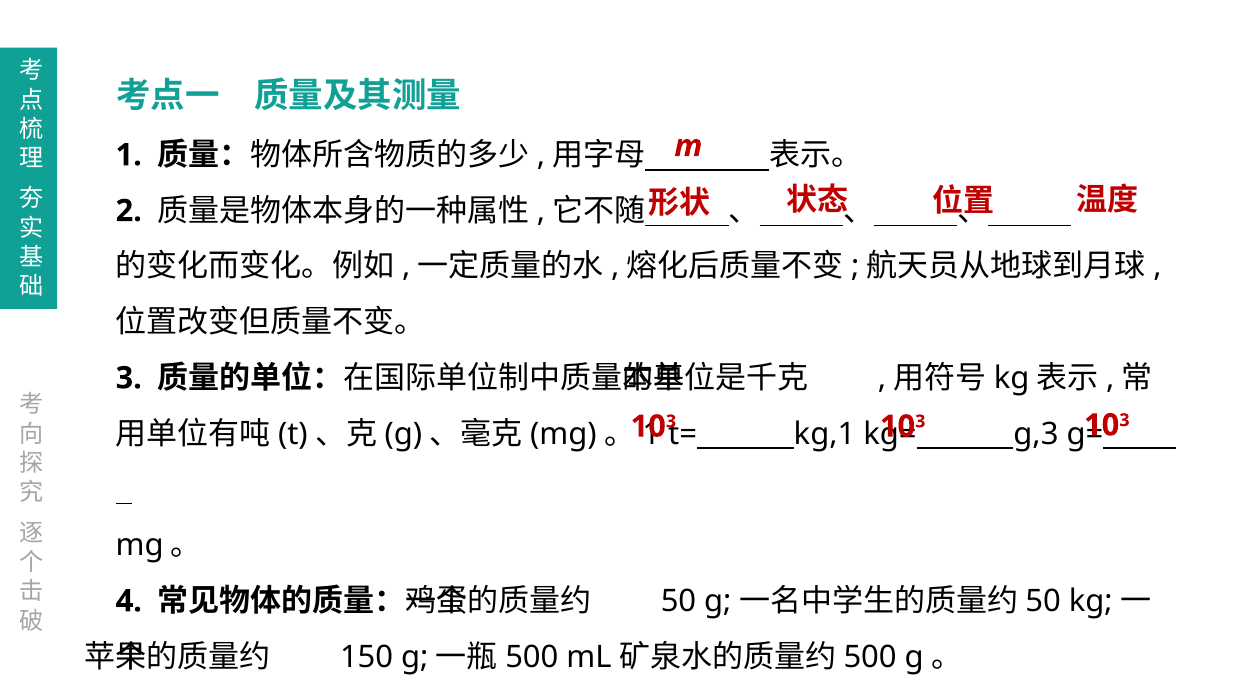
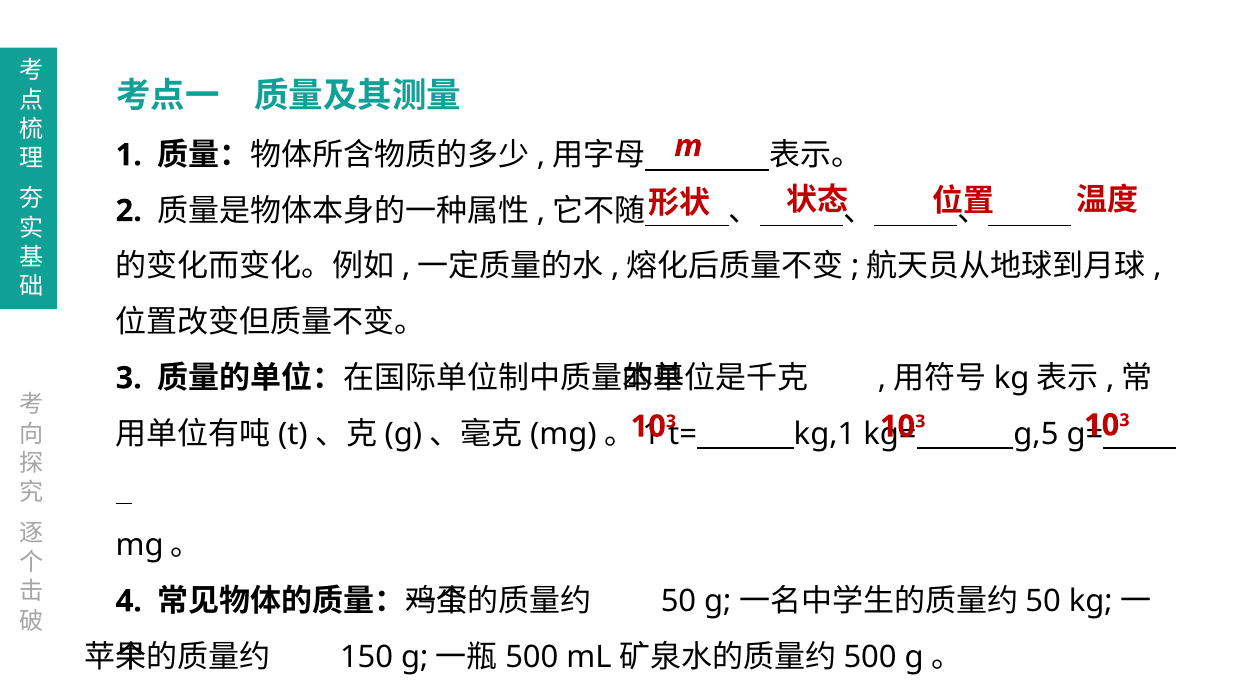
g,3: g,3 -> g,5 (1036, 434)
